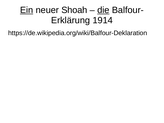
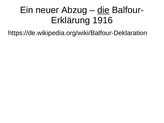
Ein underline: present -> none (27, 10)
Shoah: Shoah -> Abzug (74, 10)
1914: 1914 -> 1916 (103, 20)
